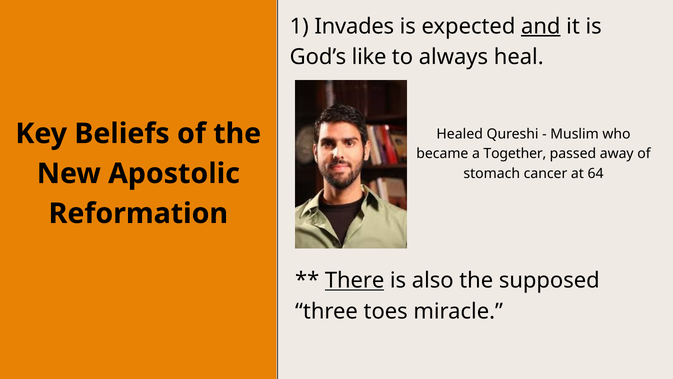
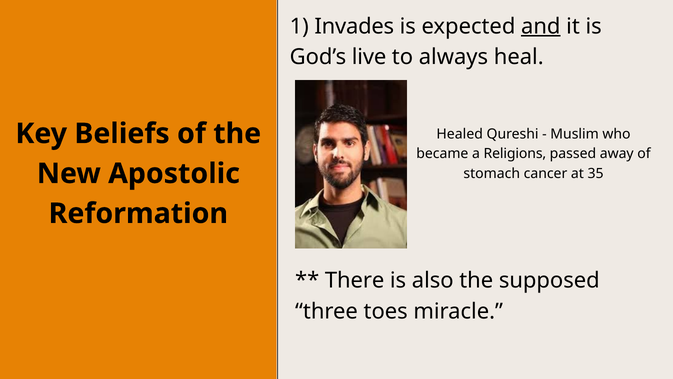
like: like -> live (369, 57)
Together: Together -> Religions (515, 154)
64: 64 -> 35 (596, 173)
There underline: present -> none (355, 280)
